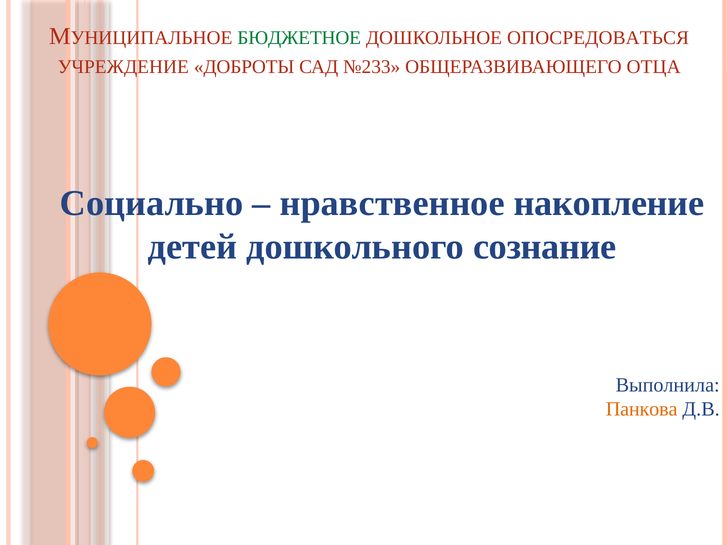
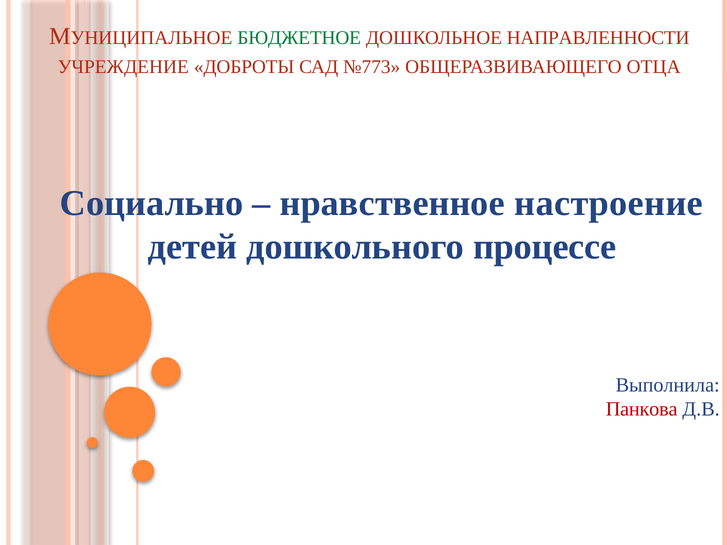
ОПОСРЕДОВАТЬСЯ: ОПОСРЕДОВАТЬСЯ -> НАПРАВЛЕННОСТИ (598, 38)
№233: №233 -> №773 (372, 67)
накопление: накопление -> настроение (609, 203)
сознание: сознание -> процессе (545, 247)
Панкова colour: orange -> red (642, 409)
